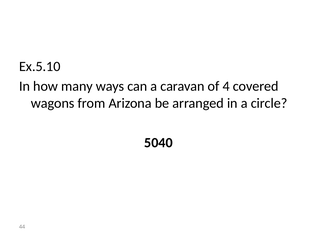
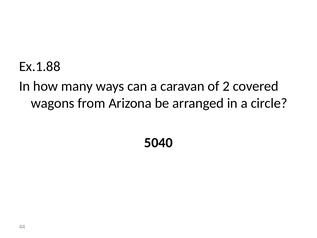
Ex.5.10: Ex.5.10 -> Ex.1.88 (40, 67)
4: 4 -> 2 (226, 86)
